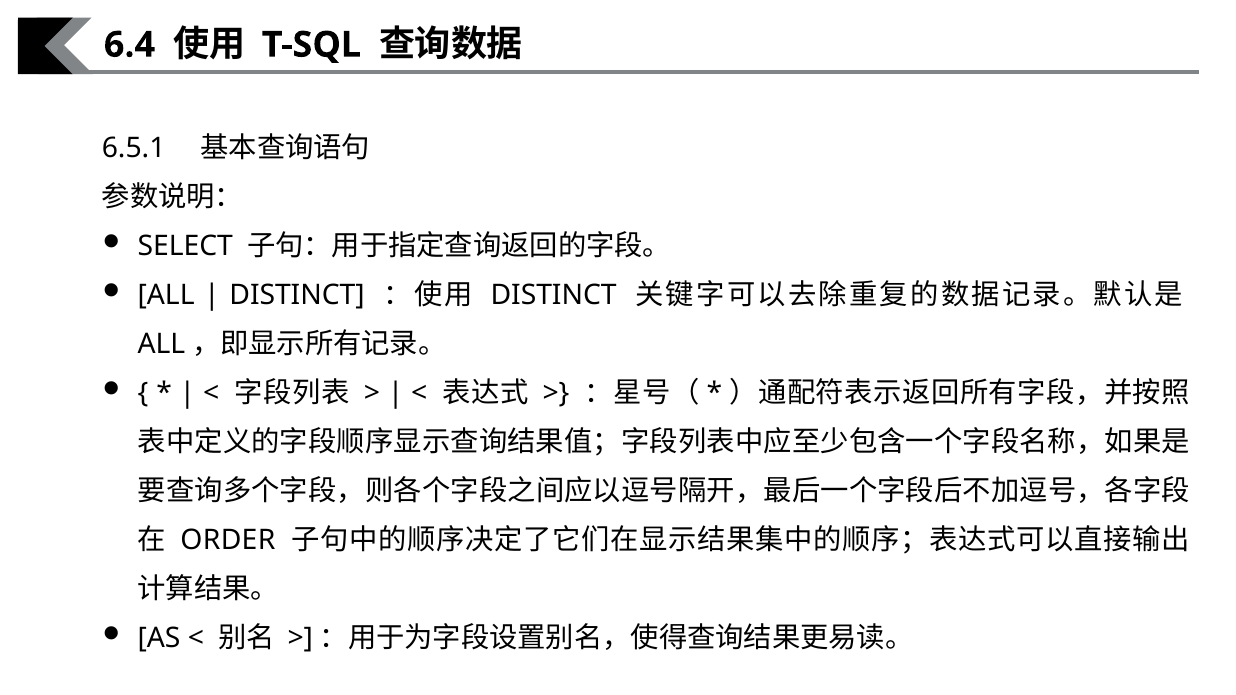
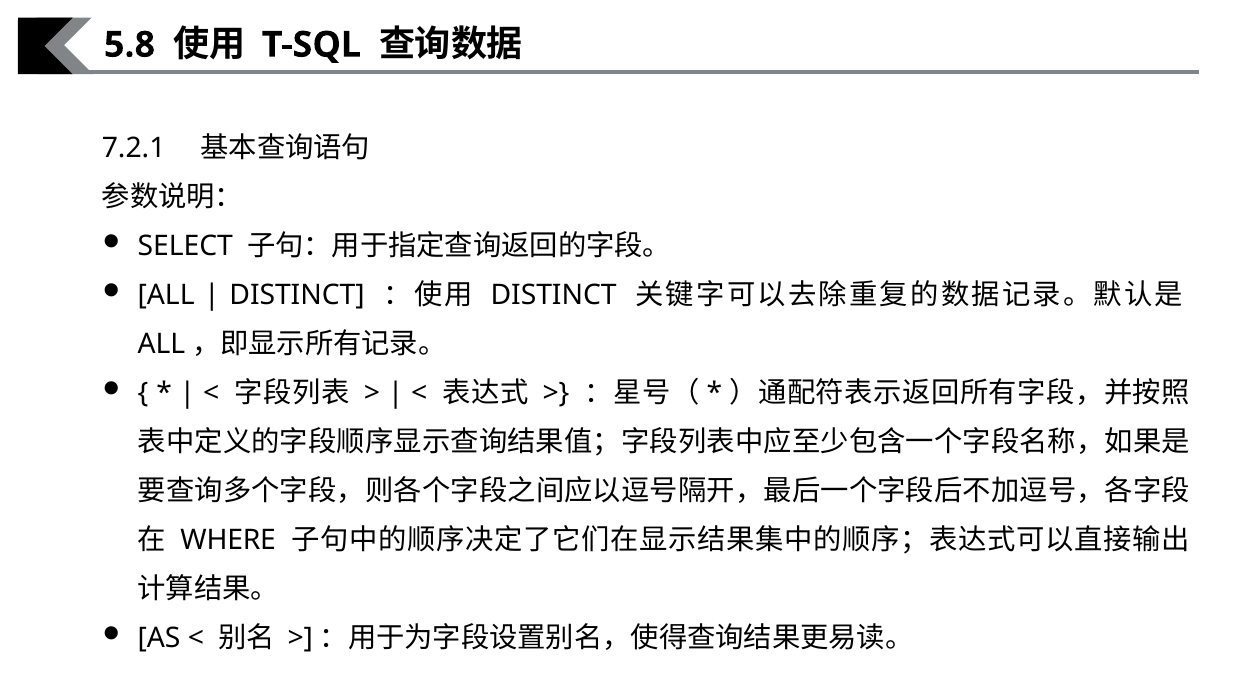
6.4: 6.4 -> 5.8 (129, 45)
6.5.1: 6.5.1 -> 7.2.1 (134, 149)
ORDER: ORDER -> WHERE (228, 540)
